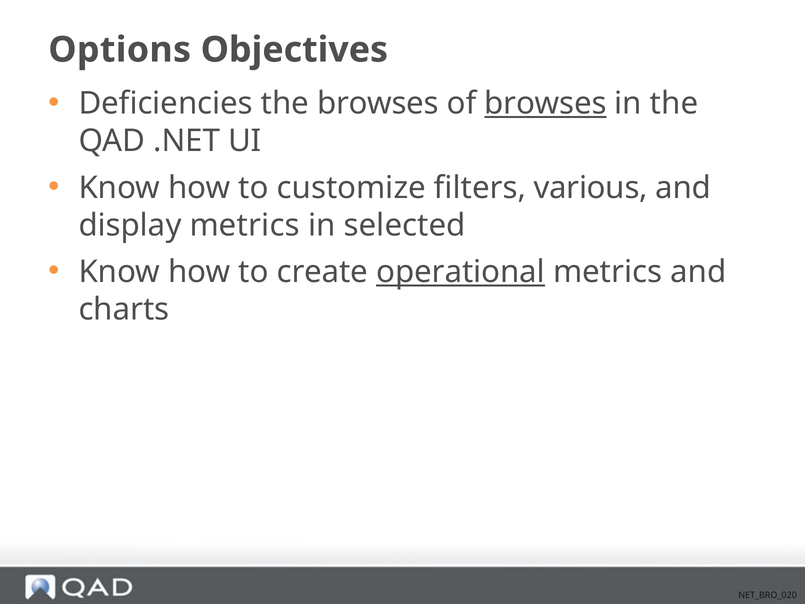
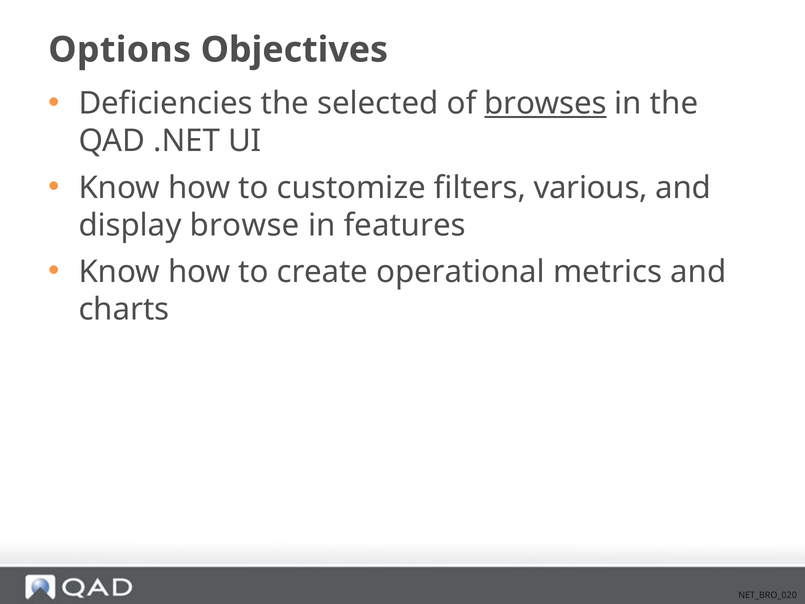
the browses: browses -> selected (378, 104)
display metrics: metrics -> browse (245, 225)
selected: selected -> features (405, 225)
operational underline: present -> none (461, 272)
